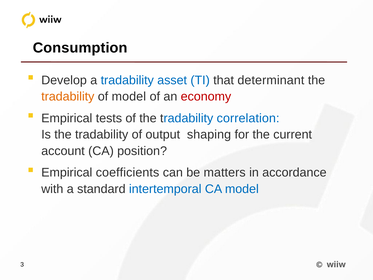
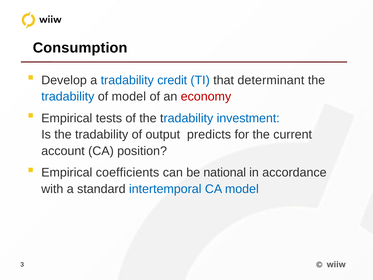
asset: asset -> credit (172, 80)
tradability colour: orange -> blue (68, 96)
correlation: correlation -> investment (248, 118)
shaping: shaping -> predicts (209, 134)
matters: matters -> national (225, 172)
